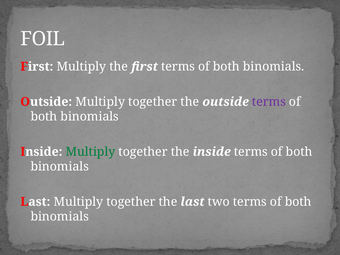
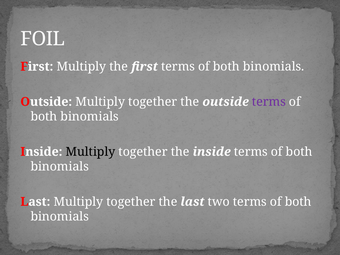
Multiply colour: green -> black (90, 152)
